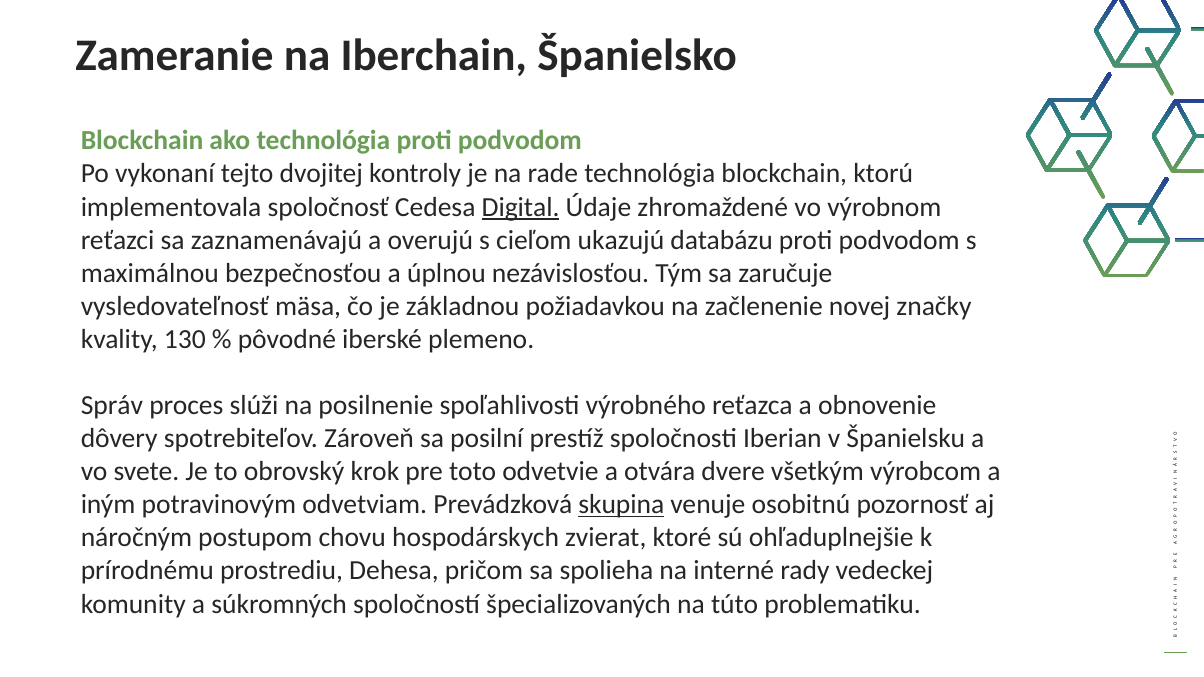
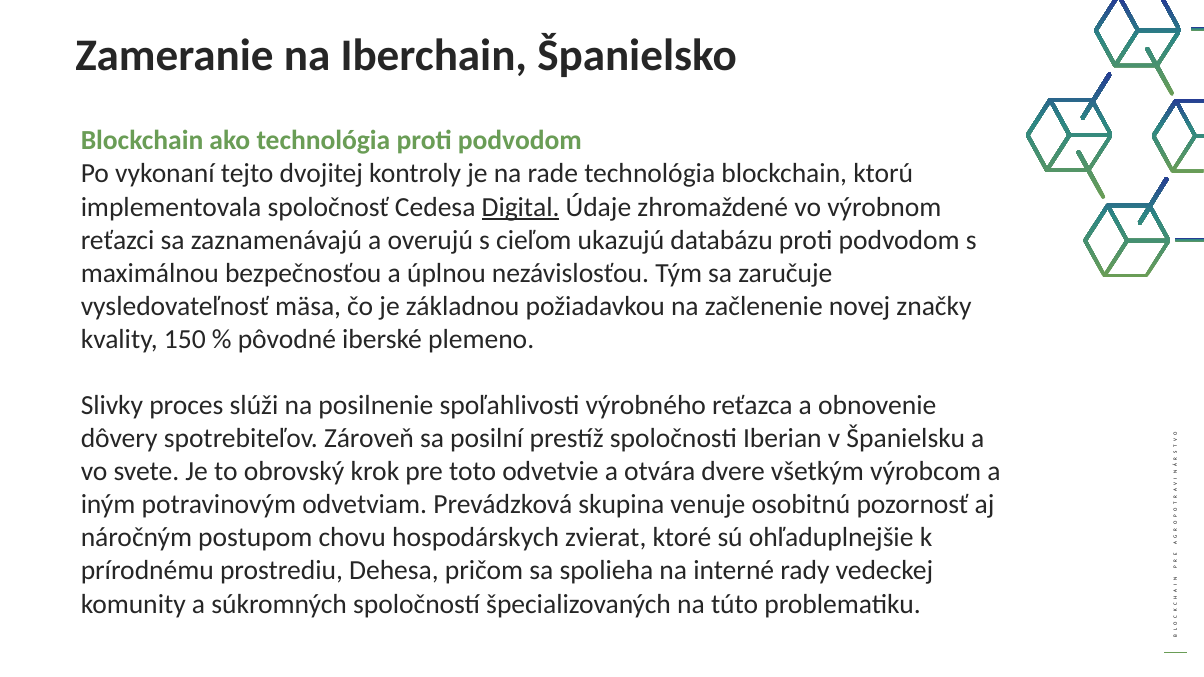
130: 130 -> 150 (185, 339)
Správ: Správ -> Slivky (112, 406)
skupina underline: present -> none (621, 505)
